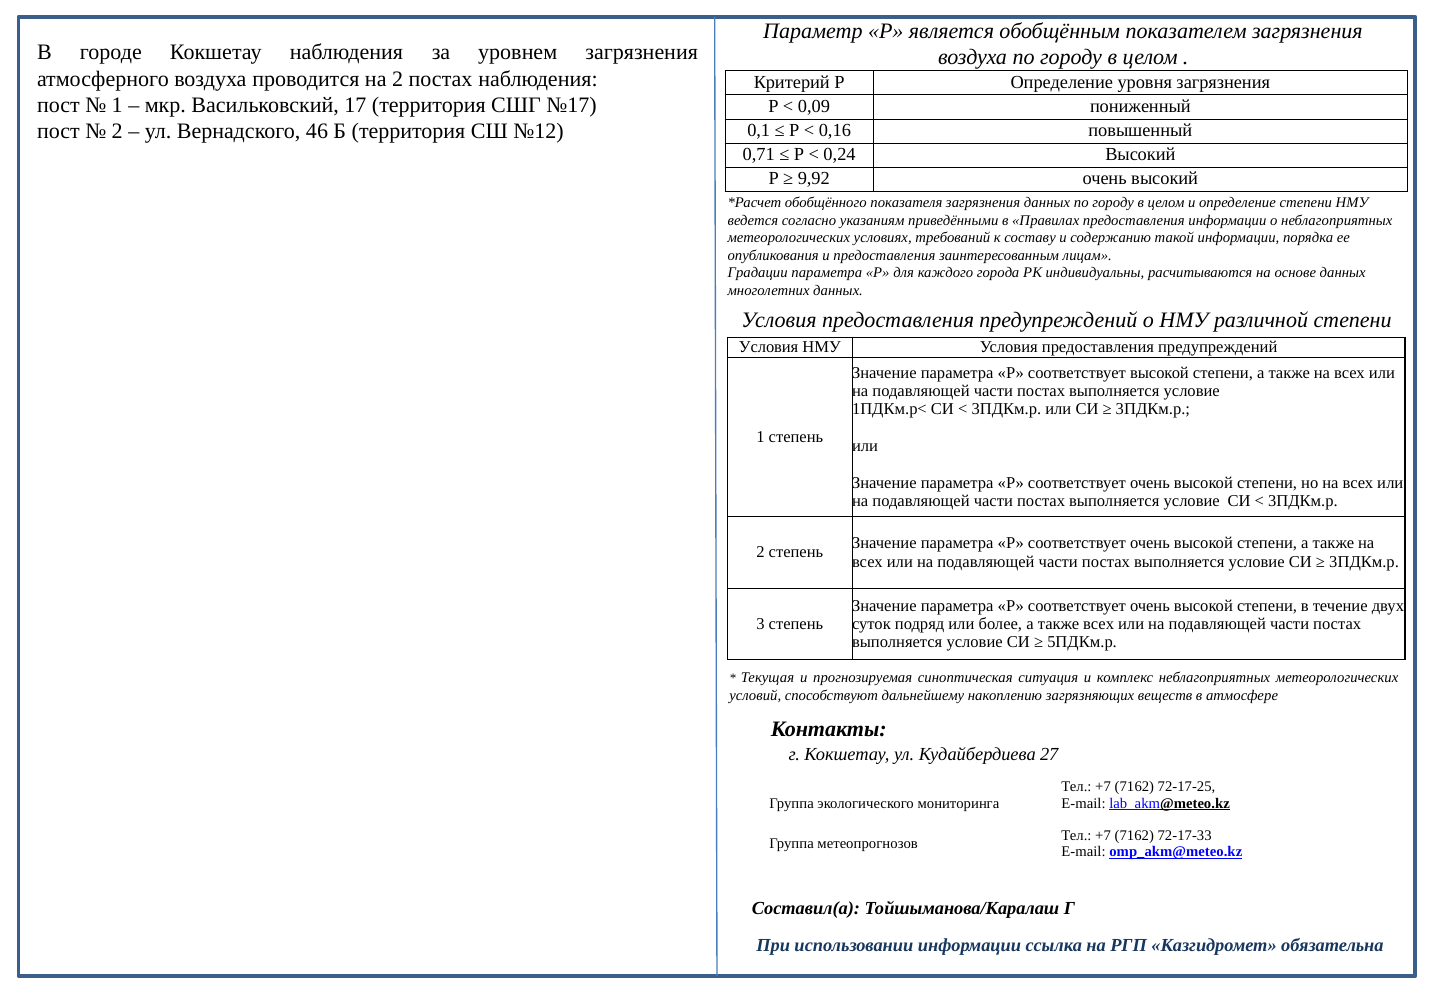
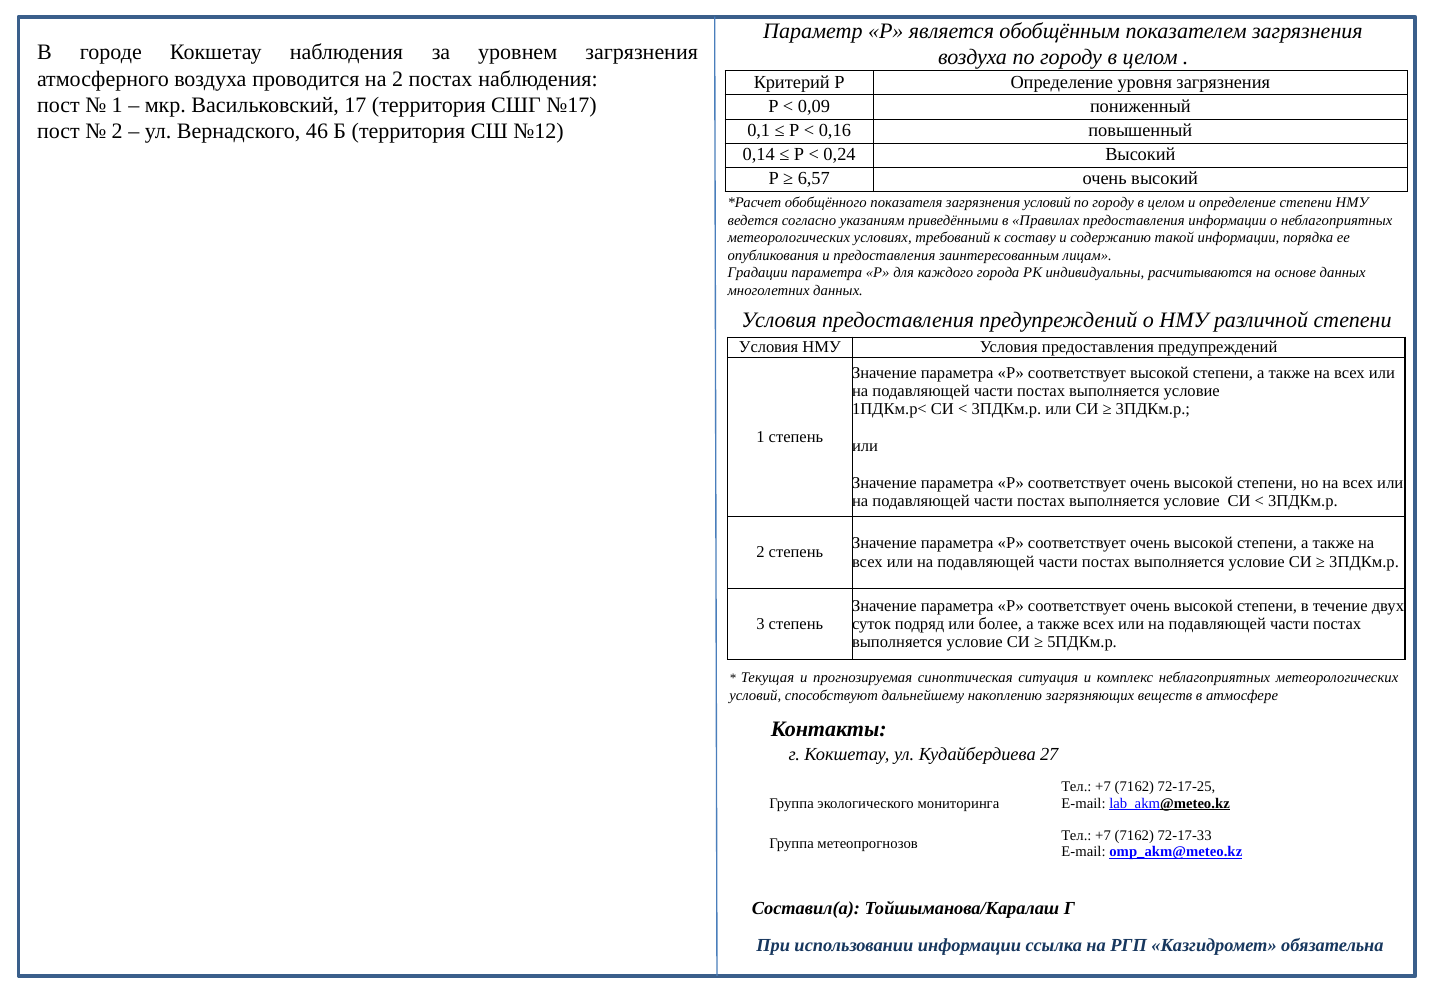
0,71: 0,71 -> 0,14 (759, 155)
9,92: 9,92 -> 6,57 (814, 179)
загрязнения данных: данных -> условий (1047, 203)
